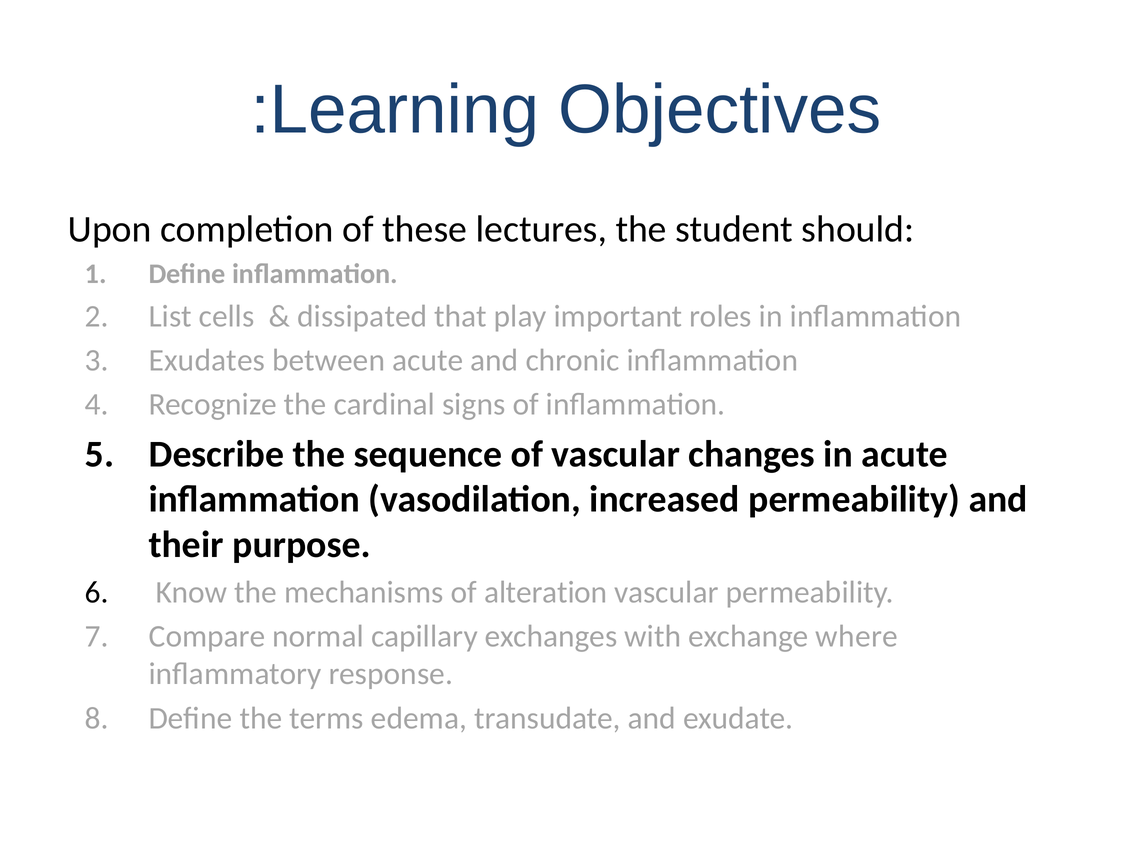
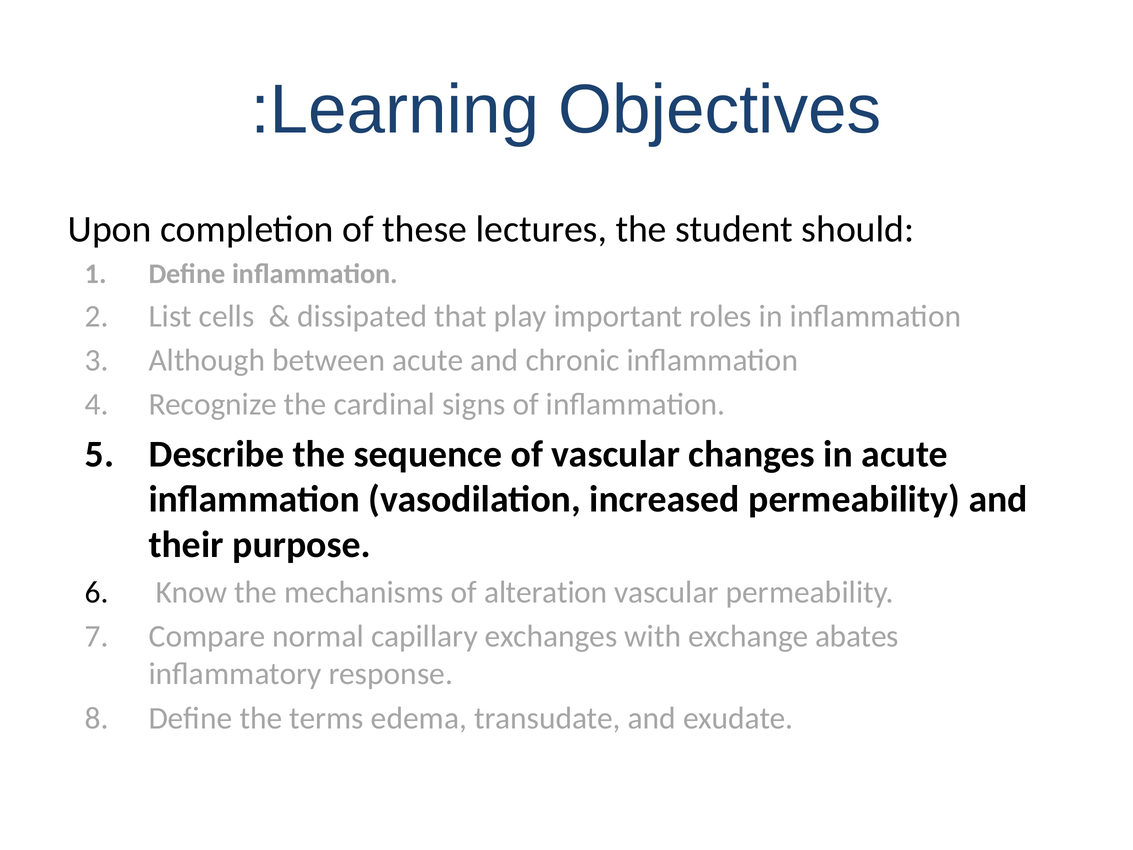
Exudates: Exudates -> Although (207, 360)
where: where -> abates (857, 636)
